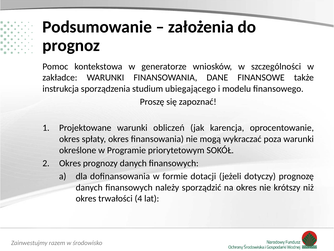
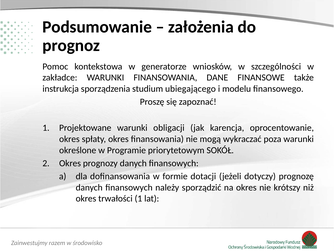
obliczeń: obliczeń -> obligacji (169, 128)
trwałości 4: 4 -> 1 (138, 198)
